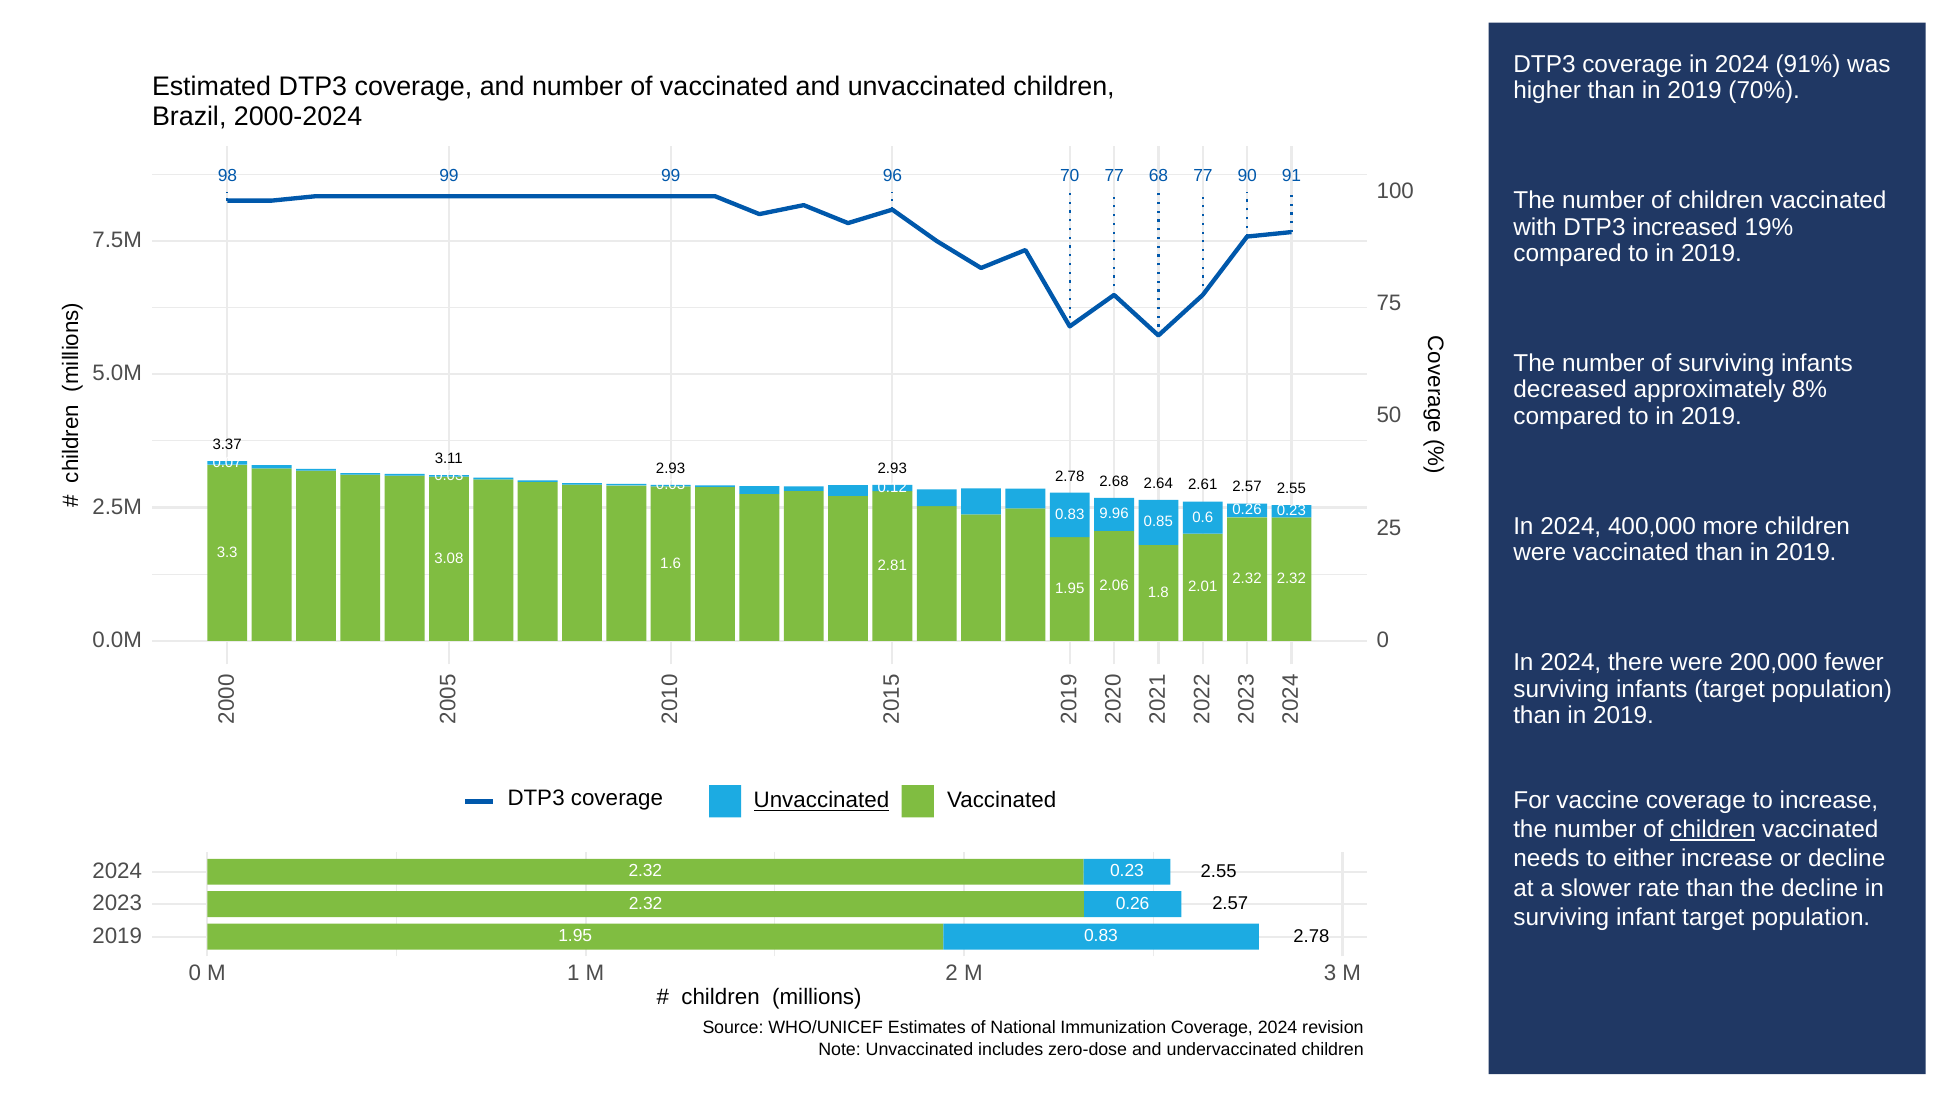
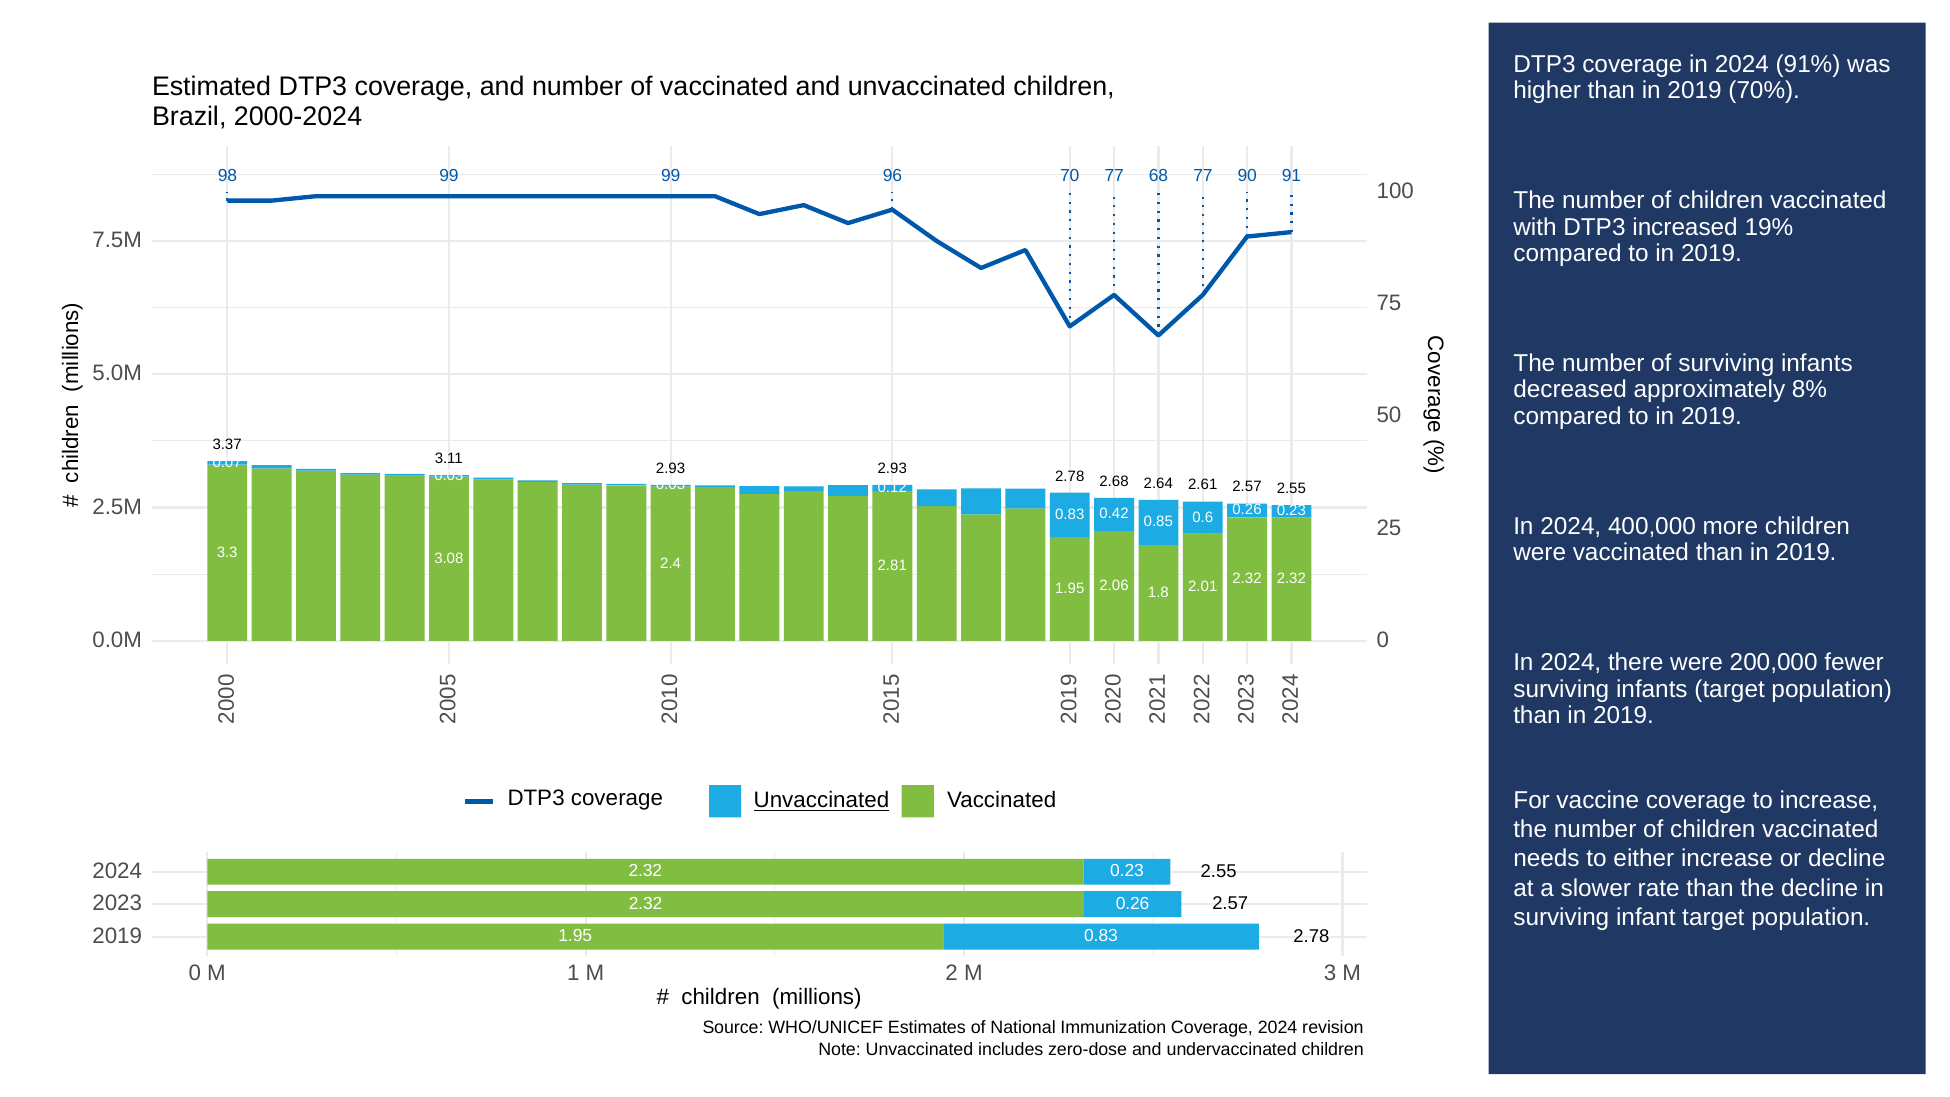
9.96: 9.96 -> 0.42 (1114, 514)
1.6: 1.6 -> 2.4 (671, 563)
children underline: present -> none (1713, 829)
